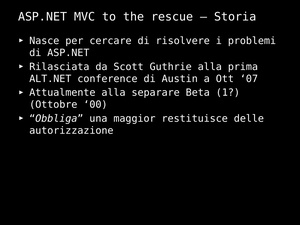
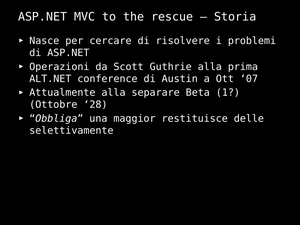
Rilasciata: Rilasciata -> Operazioni (59, 67)
00: 00 -> 28 (95, 105)
autorizzazione: autorizzazione -> selettivamente (71, 131)
